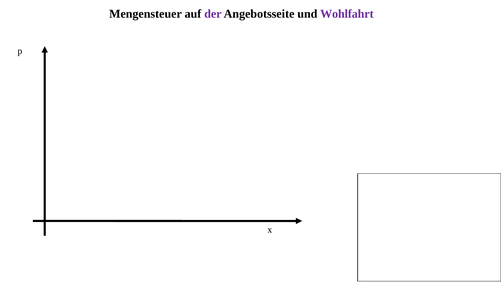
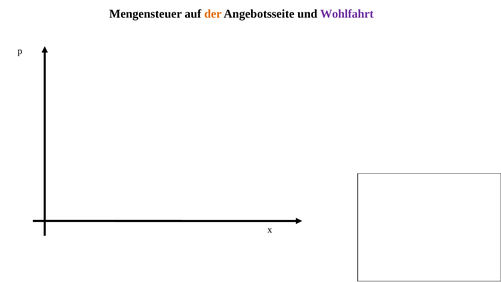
der colour: purple -> orange (213, 14)
